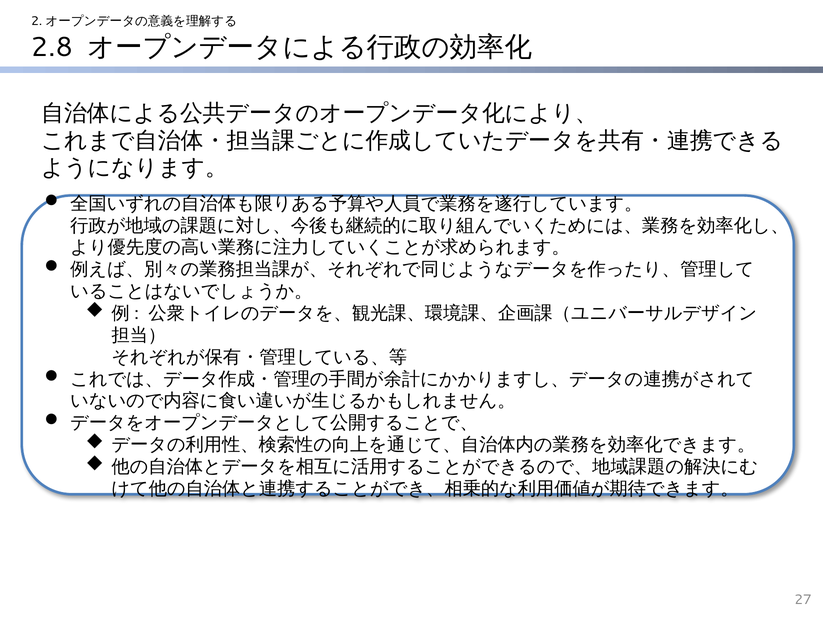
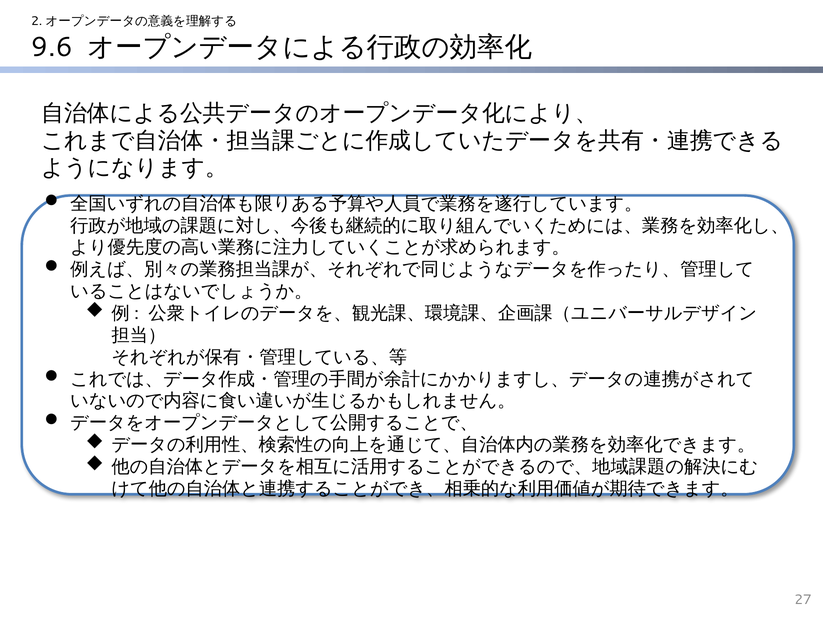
2.8: 2.8 -> 9.6 (52, 47)
